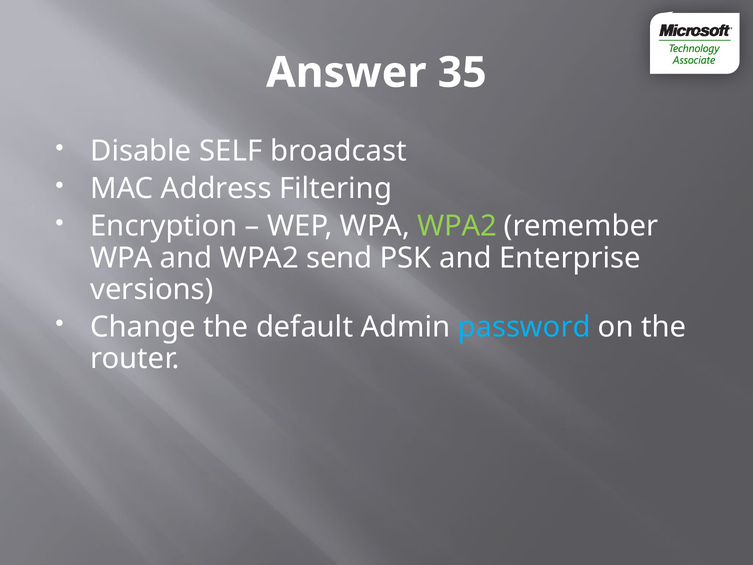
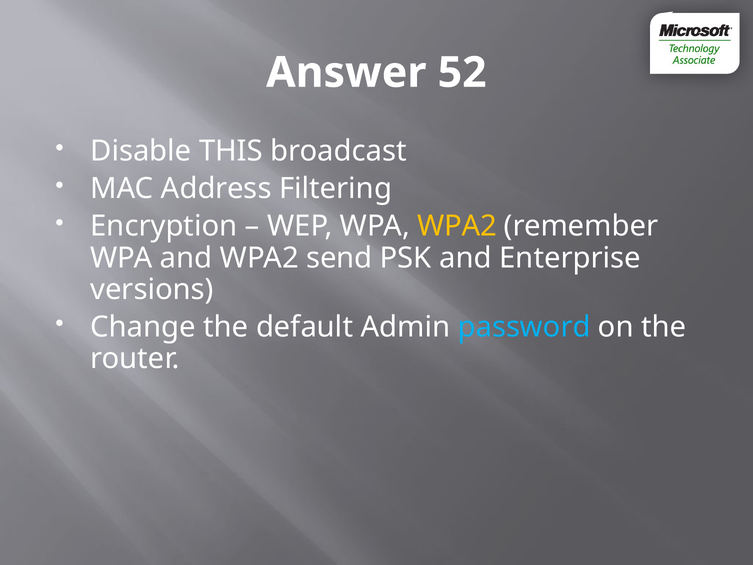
35: 35 -> 52 (462, 73)
SELF: SELF -> THIS (231, 151)
WPA2 colour: light green -> yellow (457, 226)
